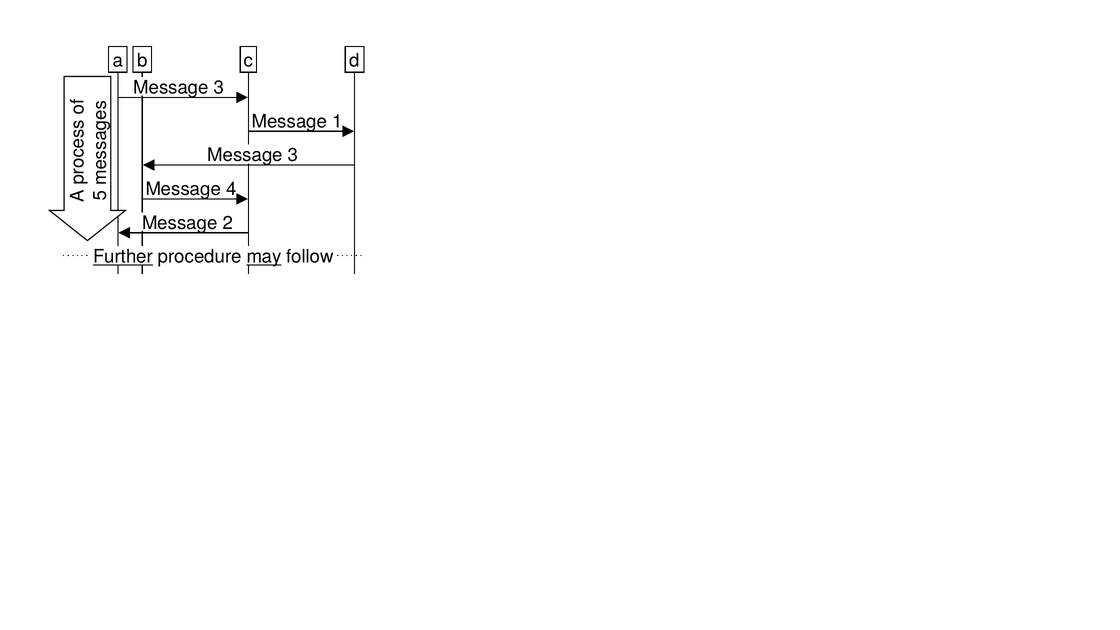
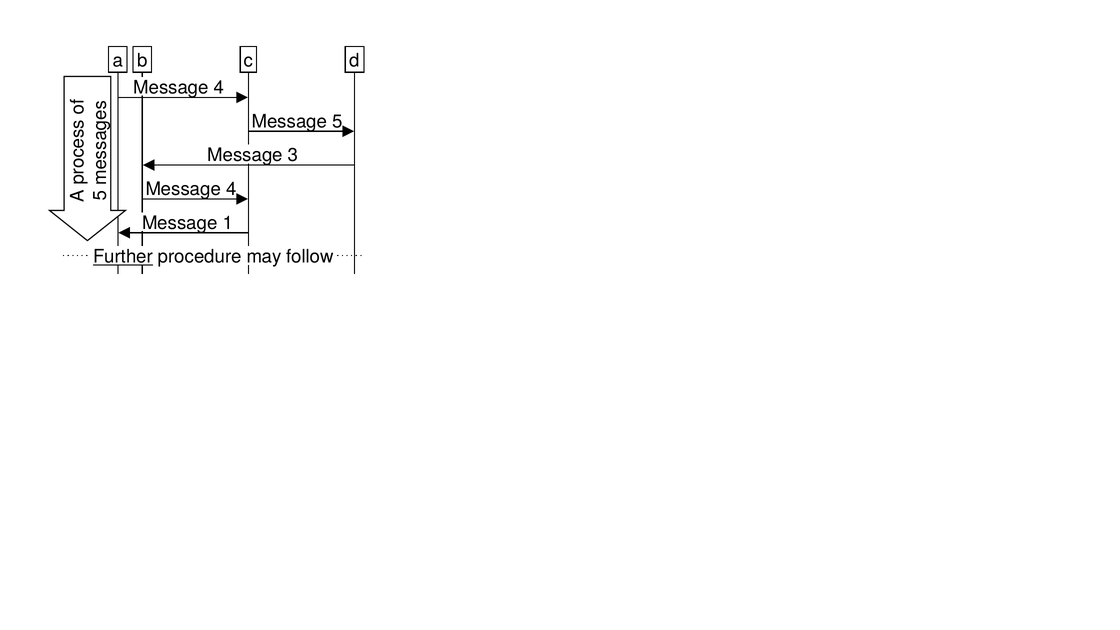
3: 3 -> 4 (219, 88)
Message 1: 1 -> 5 (337, 121)
2: 2 -> 1 (228, 223)
may underline: present -> none (264, 257)
